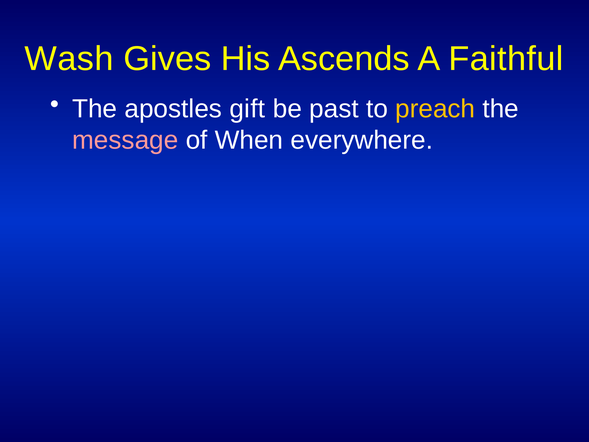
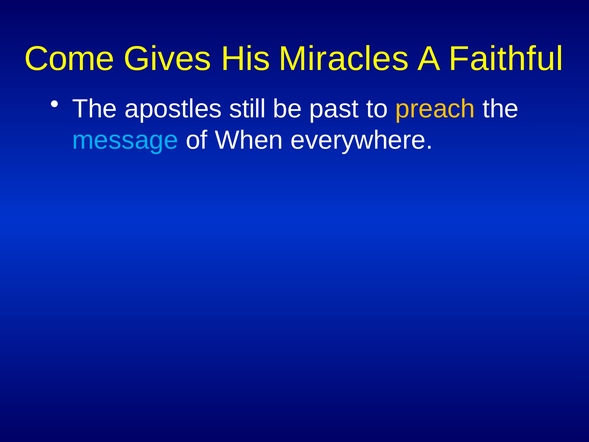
Wash: Wash -> Come (69, 59)
Ascends: Ascends -> Miracles (344, 59)
gift: gift -> still (248, 109)
message colour: pink -> light blue (125, 140)
